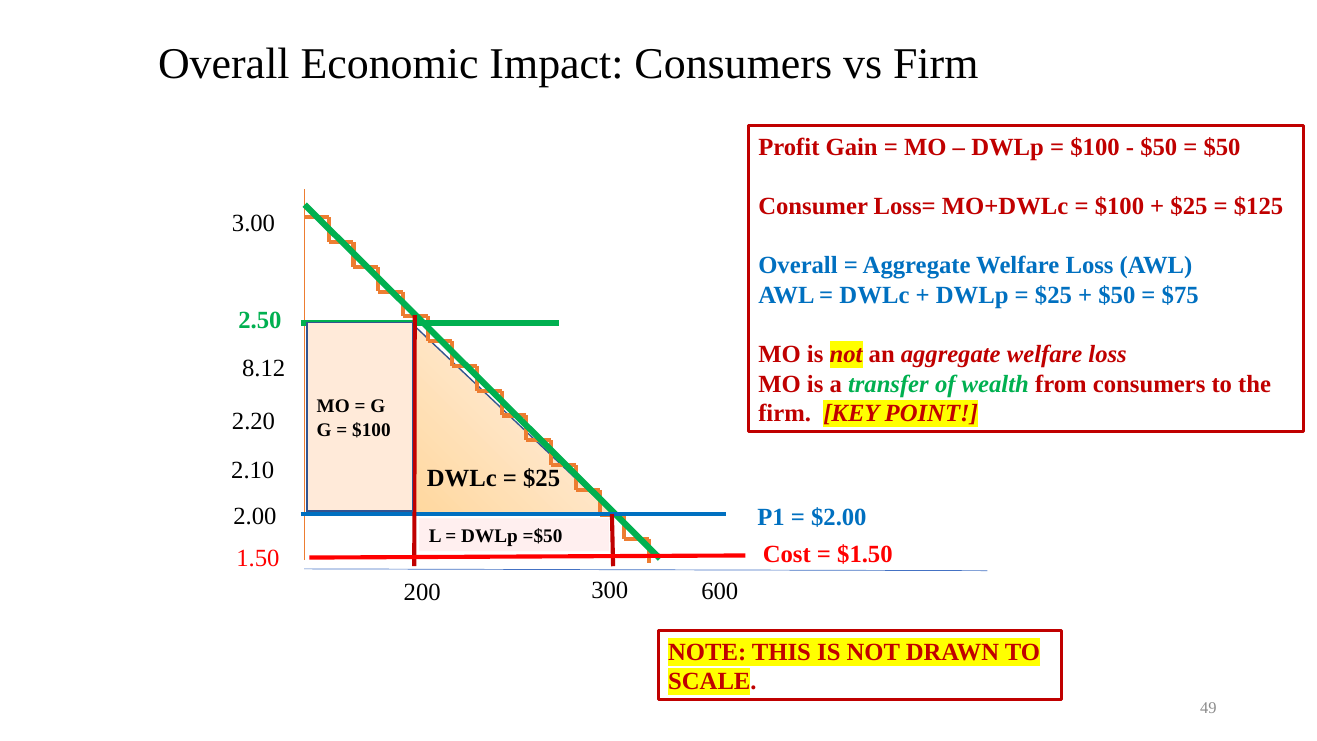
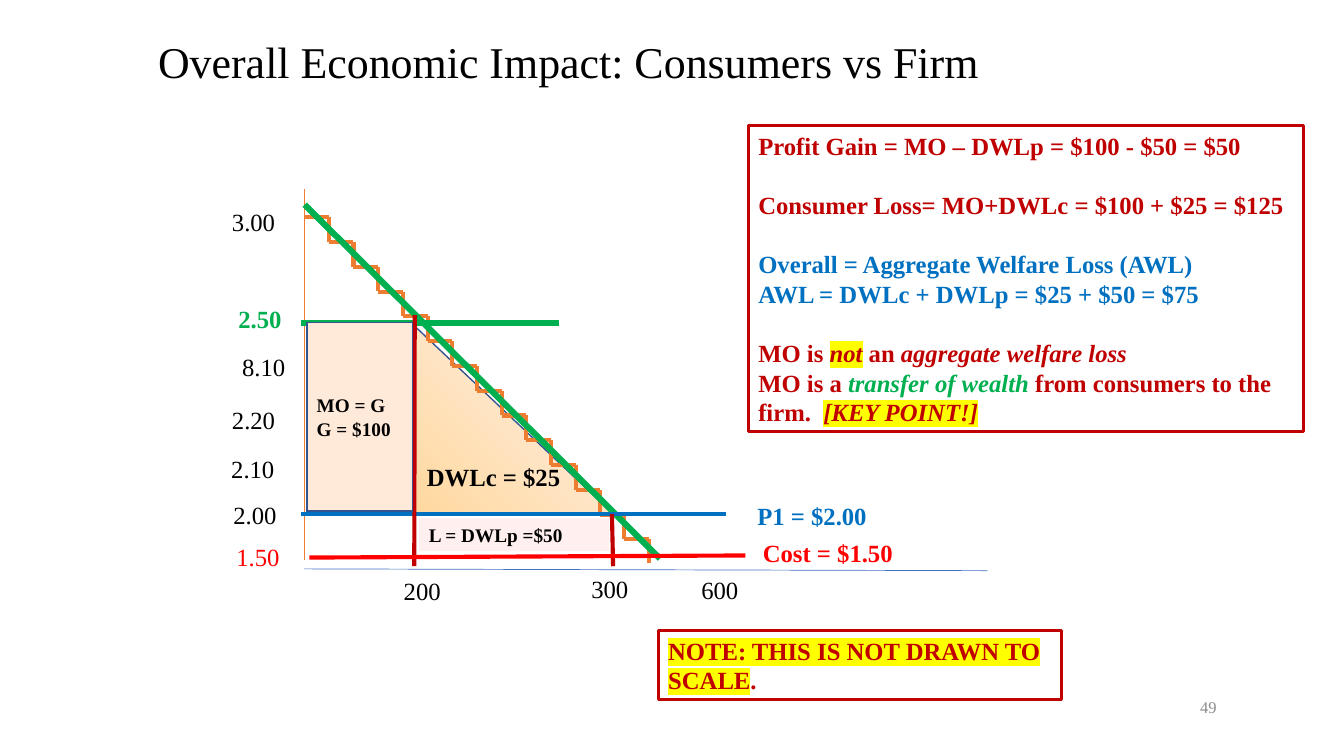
8.12: 8.12 -> 8.10 (264, 368)
